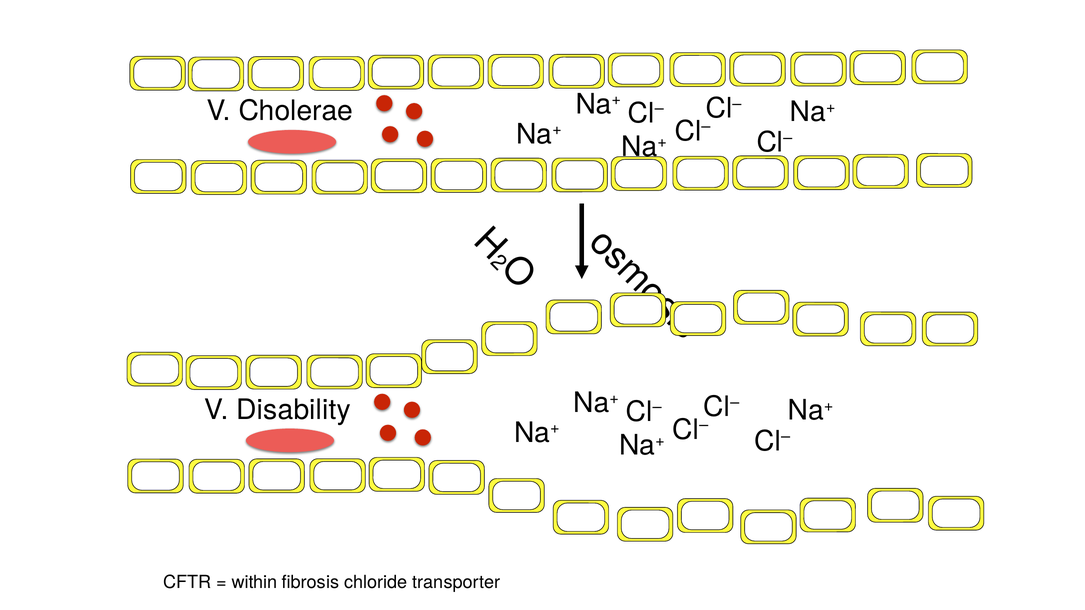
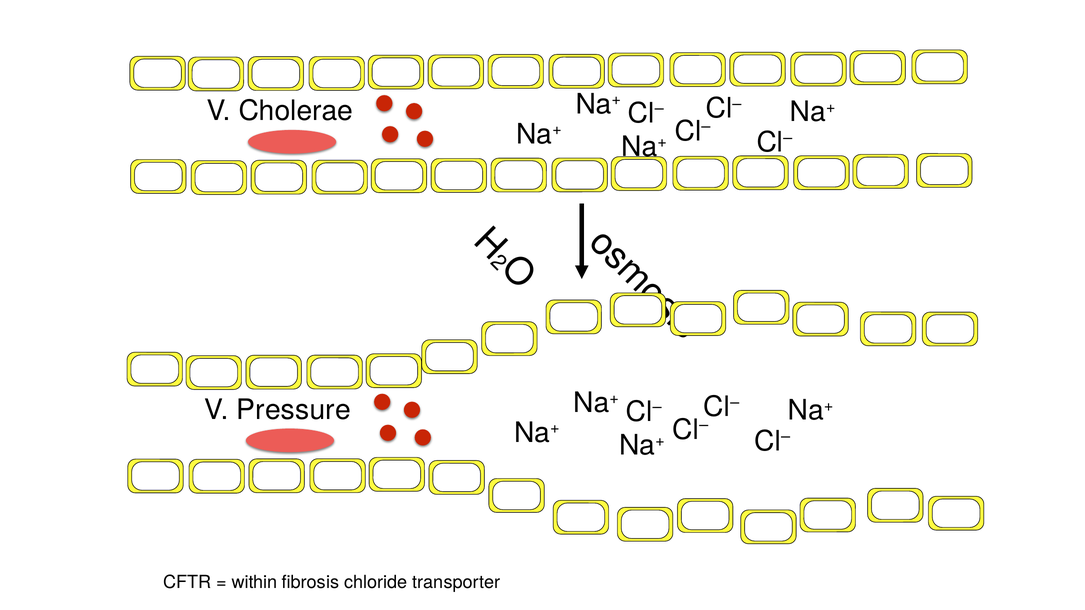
Disability: Disability -> Pressure (294, 410)
